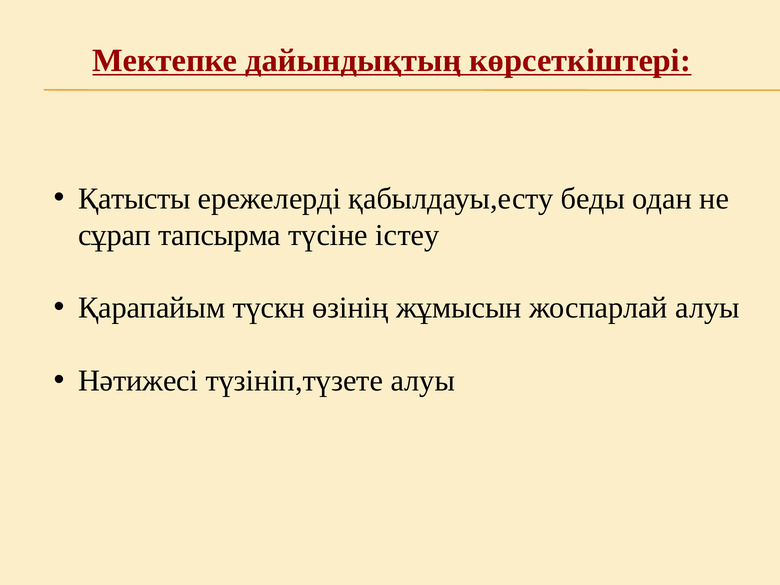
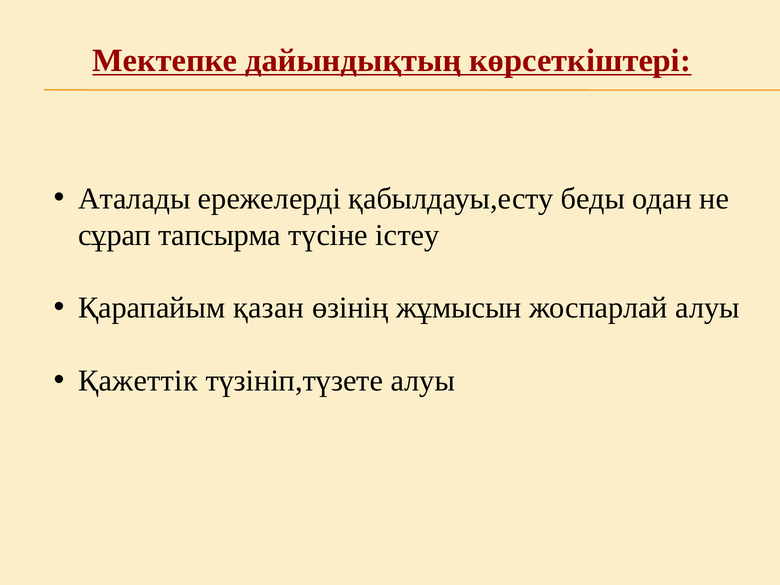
Қатысты: Қатысты -> Аталады (134, 199)
түскн: түскн -> қазан (269, 308)
Нәтижесі: Нәтижесі -> Қажеттік (138, 381)
